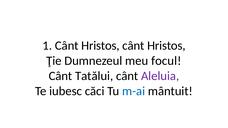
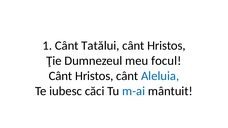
1 Cânt Hristos: Hristos -> Tatălui (100, 46)
Tatălui: Tatălui -> Hristos (94, 76)
Aleluia colour: purple -> blue (160, 76)
